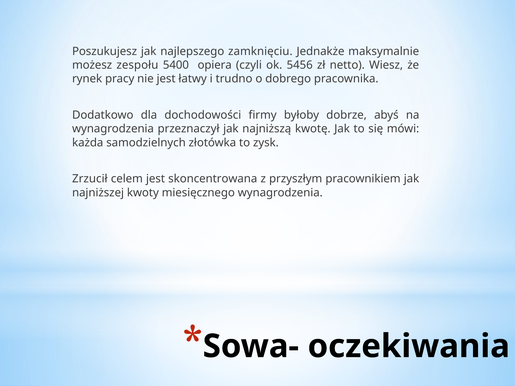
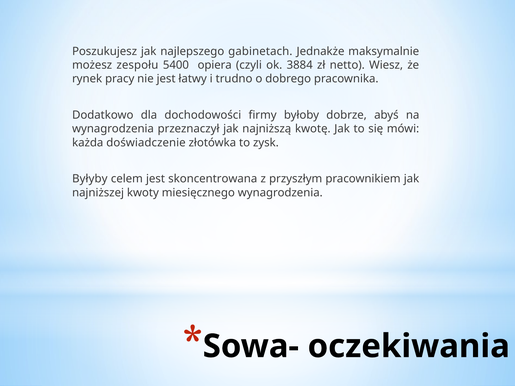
zamknięciu: zamknięciu -> gabinetach (260, 51)
5456: 5456 -> 3884 (300, 65)
samodzielnych: samodzielnych -> doświadczenie (146, 143)
Zrzucił: Zrzucił -> Byłyby (90, 179)
